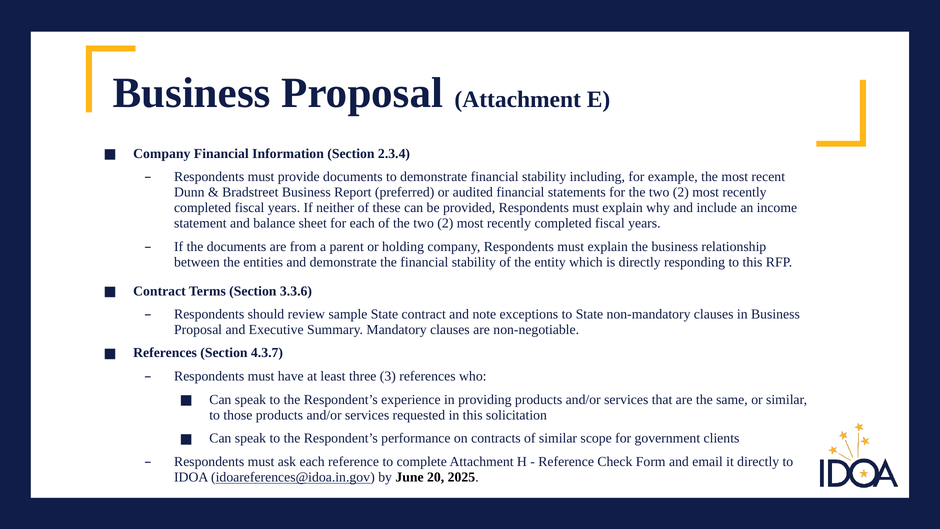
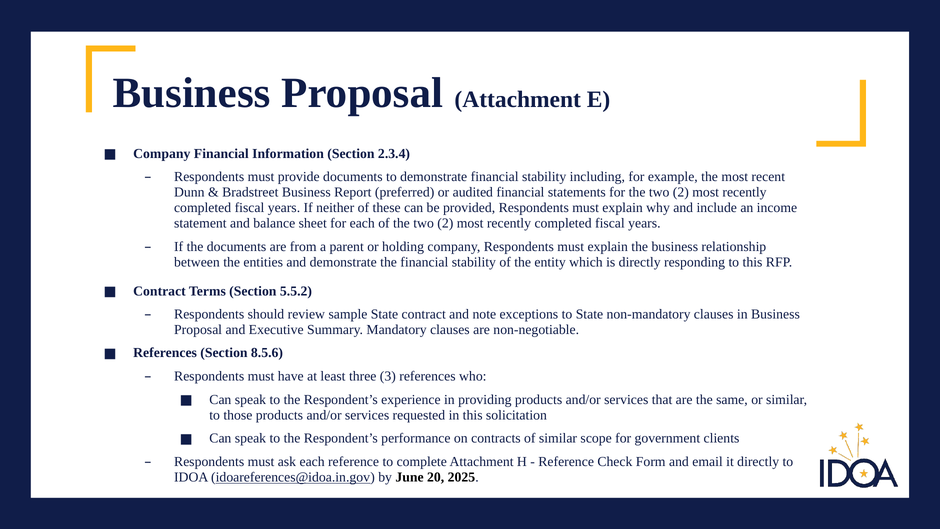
3.3.6: 3.3.6 -> 5.5.2 (296, 291)
4.3.7: 4.3.7 -> 8.5.6 (267, 353)
